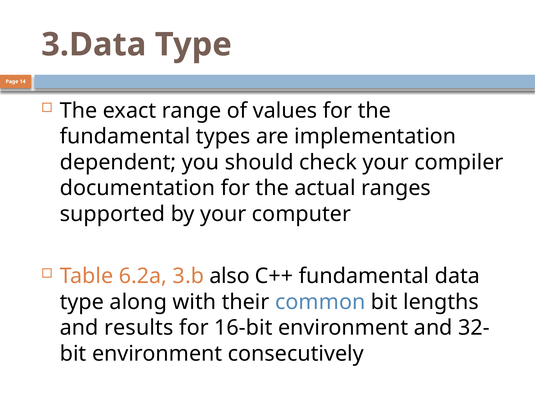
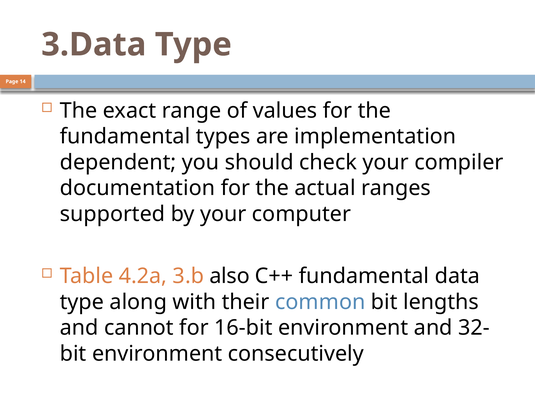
6.2a: 6.2a -> 4.2a (143, 276)
results: results -> cannot (139, 328)
